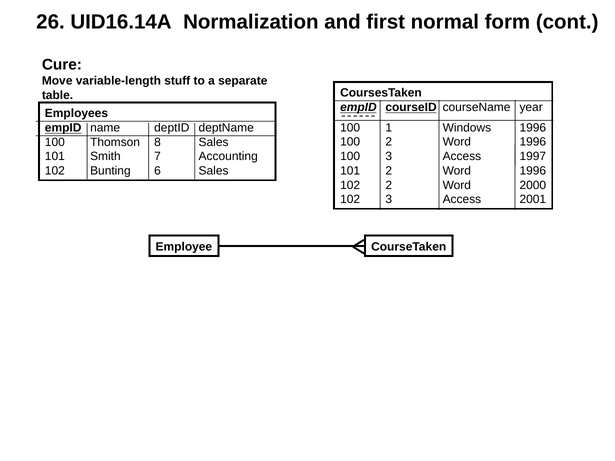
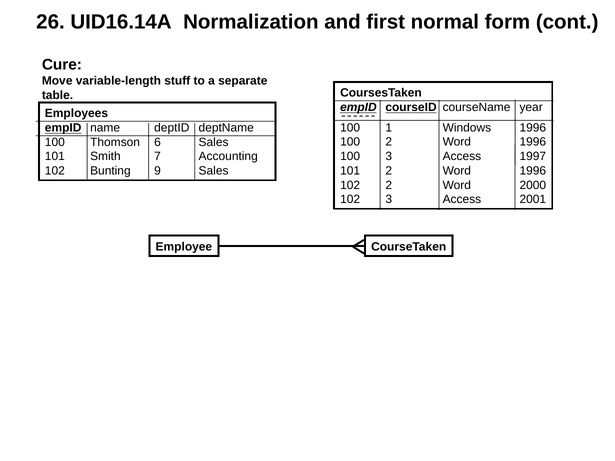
8: 8 -> 6 (158, 142)
6: 6 -> 9 (158, 171)
